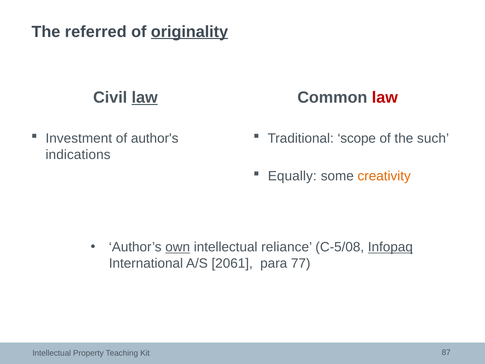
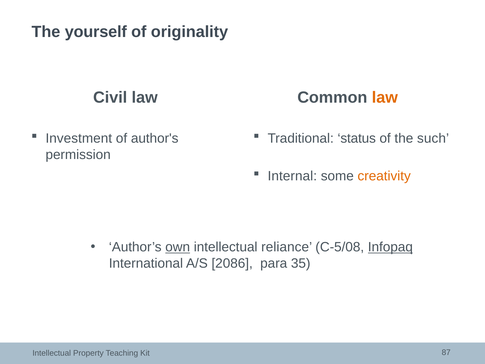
referred: referred -> yourself (96, 32)
originality underline: present -> none (190, 32)
law underline: present -> none (145, 97)
law colour: red -> orange (385, 97)
scope: scope -> status (357, 138)
indications: indications -> permission (78, 155)
Equally: Equally -> Internal (292, 176)
2061: 2061 -> 2086 (232, 263)
77: 77 -> 35 (301, 263)
